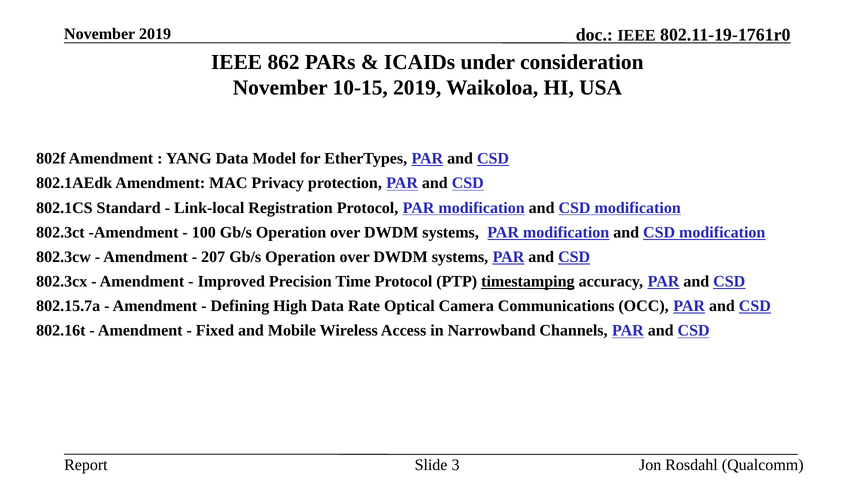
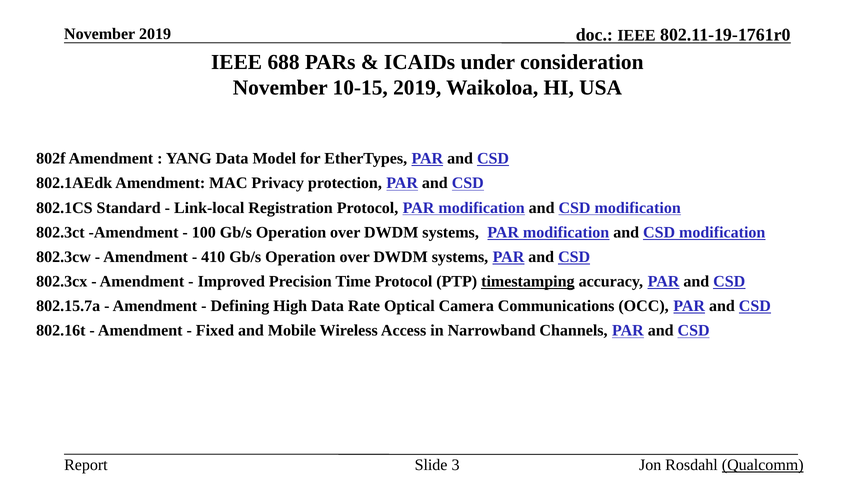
862: 862 -> 688 (284, 62)
207: 207 -> 410 (213, 257)
Qualcomm underline: none -> present (763, 465)
